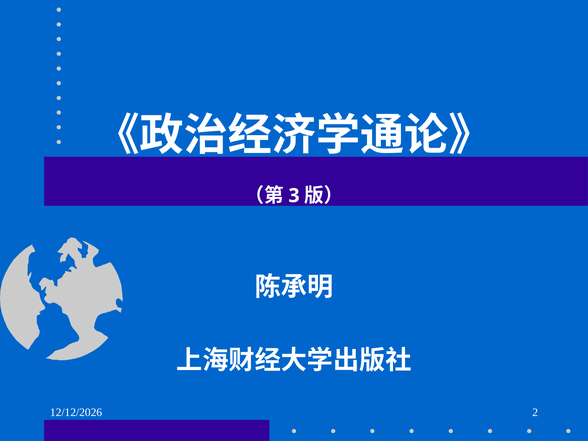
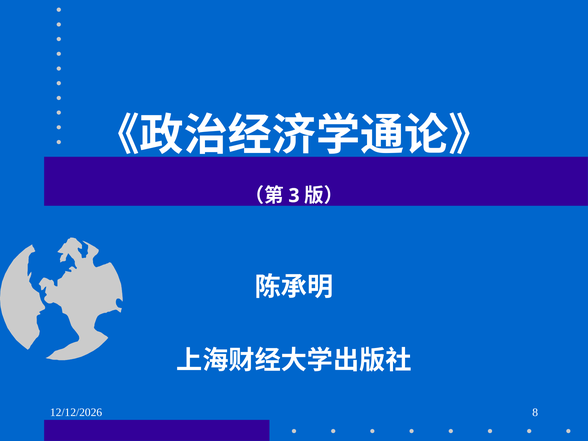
2: 2 -> 8 (535, 412)
